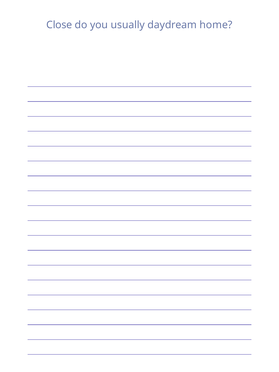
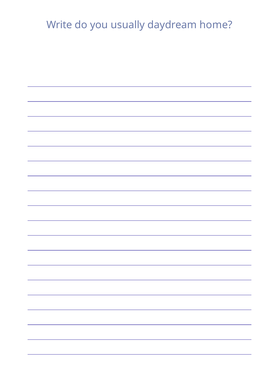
Close: Close -> Write (59, 25)
